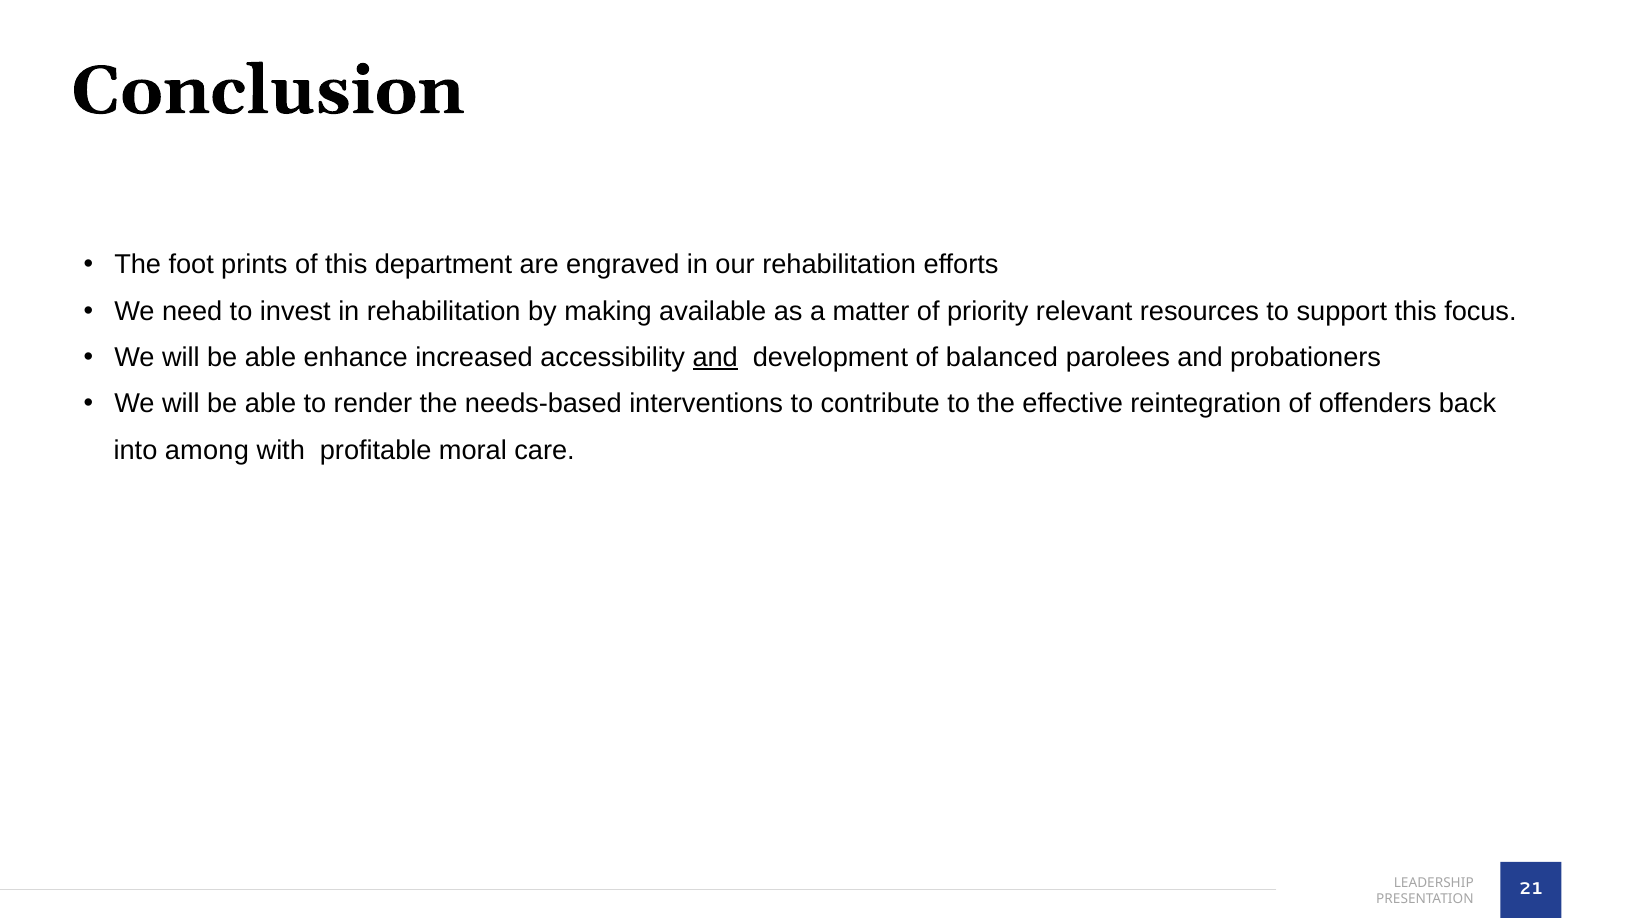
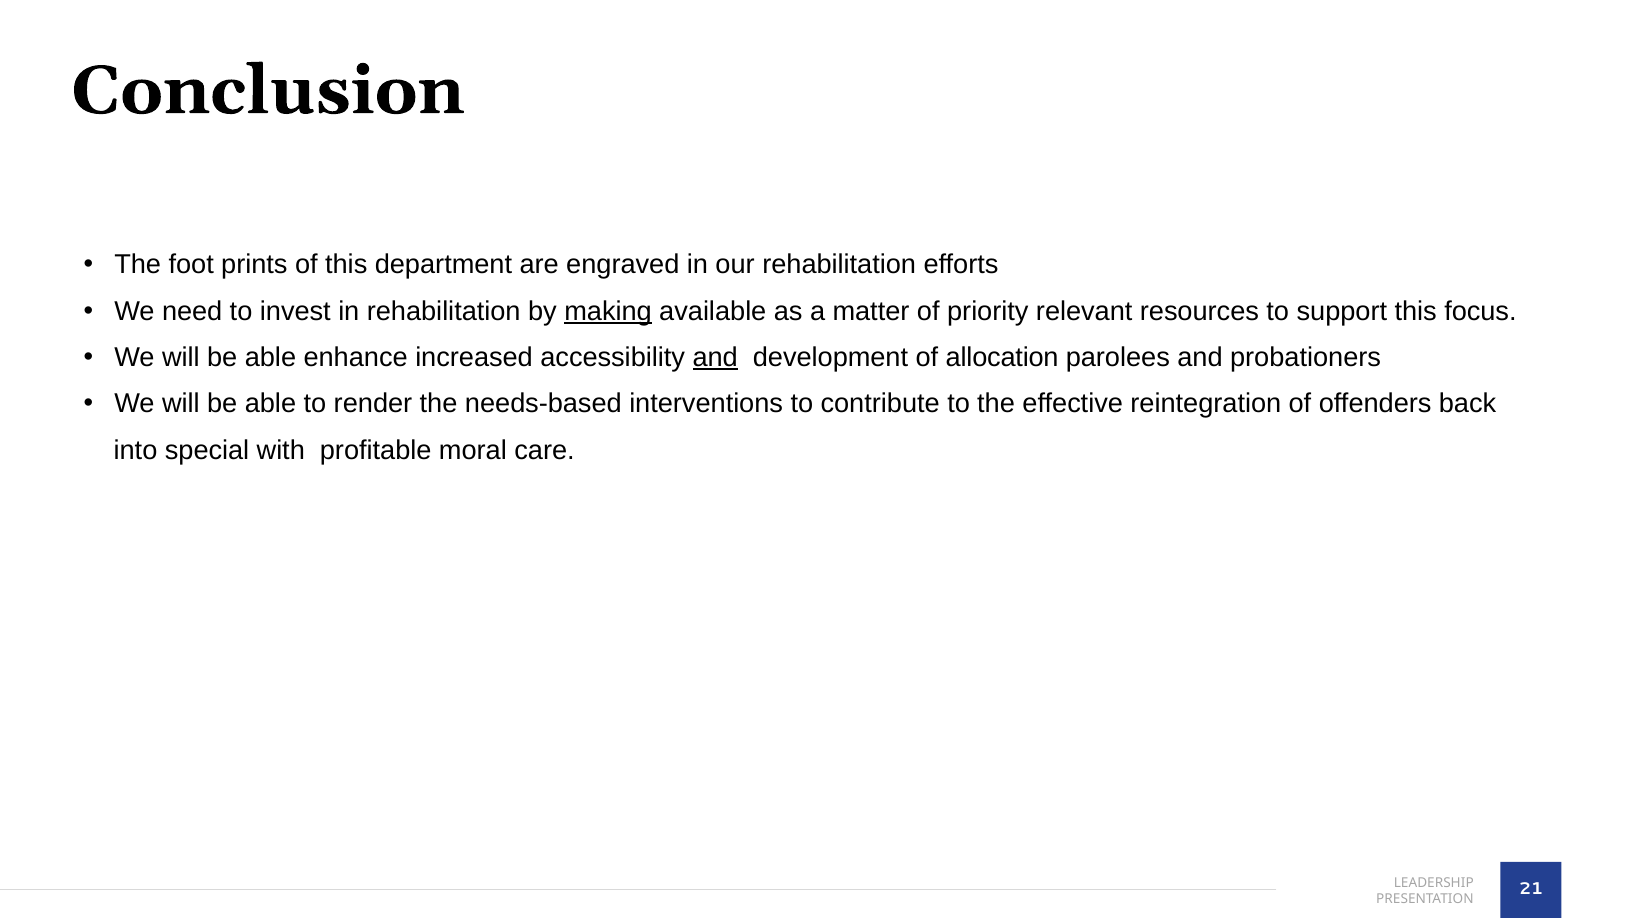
making underline: none -> present (608, 311)
balanced: balanced -> allocation (1002, 358)
among: among -> special (207, 450)
